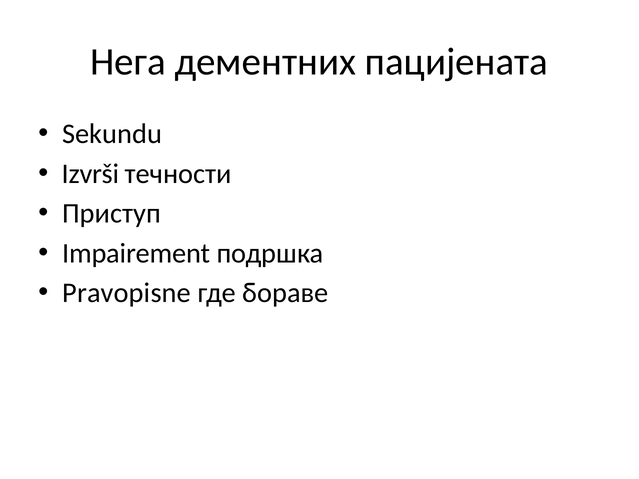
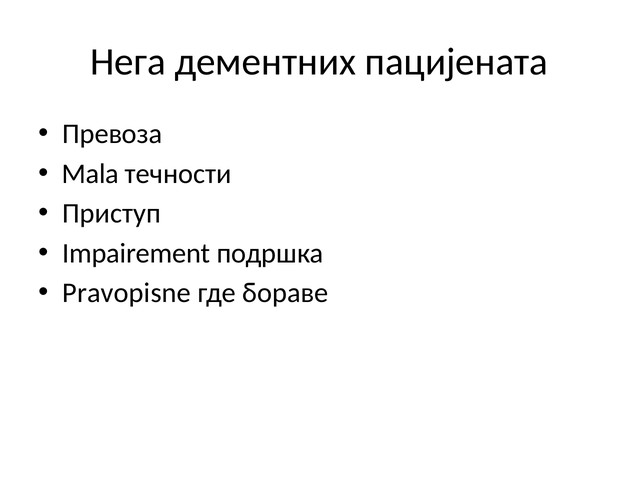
Sekundu: Sekundu -> Превоза (112, 134)
Izvrši: Izvrši -> Mala (91, 174)
